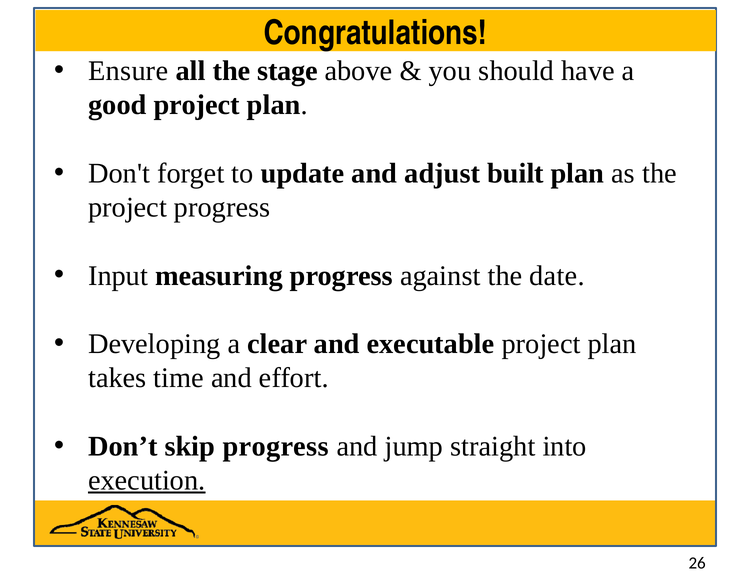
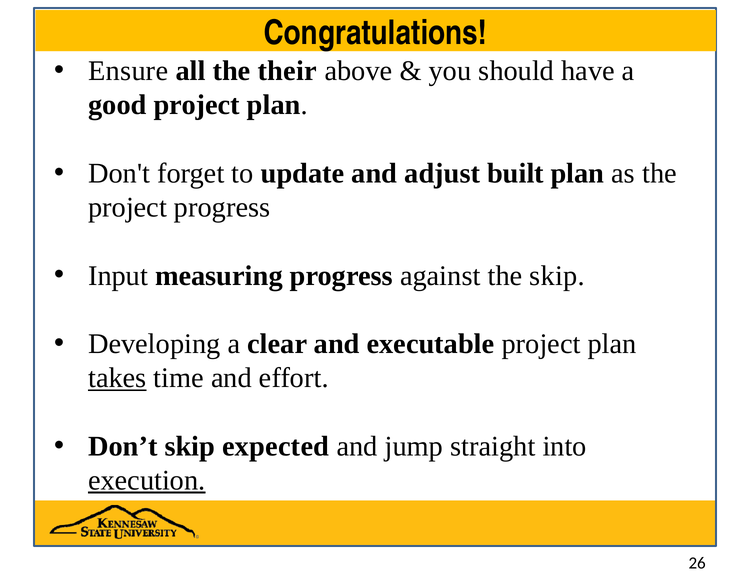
stage: stage -> their (287, 71)
the date: date -> skip (557, 275)
takes underline: none -> present (117, 378)
skip progress: progress -> expected (276, 446)
